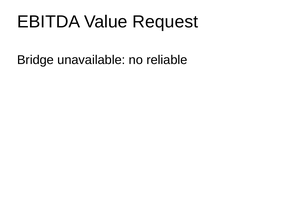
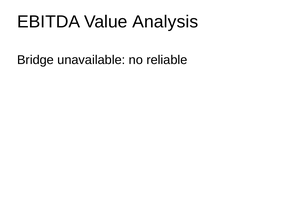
Request: Request -> Analysis (165, 22)
